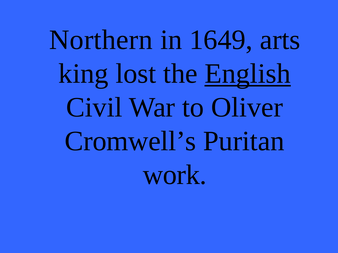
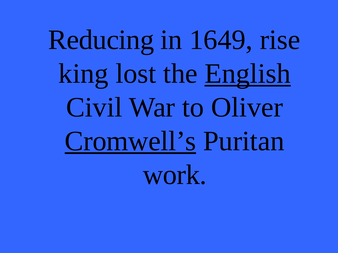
Northern: Northern -> Reducing (101, 40)
arts: arts -> rise (280, 40)
Cromwell’s underline: none -> present (130, 141)
